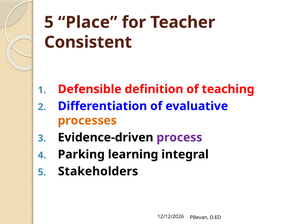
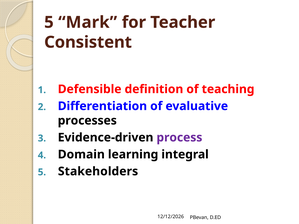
Place: Place -> Mark (88, 22)
processes colour: orange -> black (87, 121)
Parking: Parking -> Domain (81, 155)
